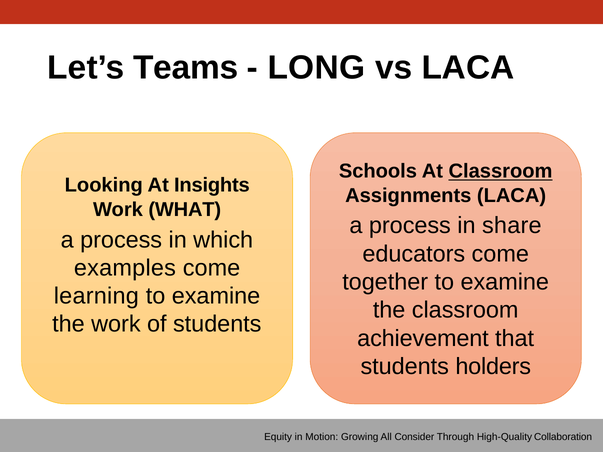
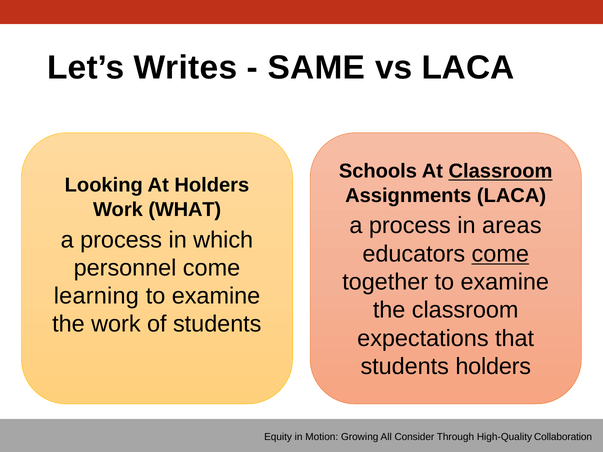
Teams: Teams -> Writes (185, 68)
LONG: LONG -> SAME (316, 68)
At Insights: Insights -> Holders (212, 185)
share: share -> areas (512, 226)
come underline: none -> present (500, 254)
examples: examples -> personnel (125, 268)
achievement: achievement -> expectations (423, 338)
